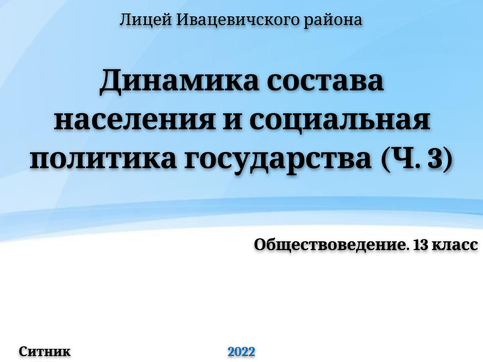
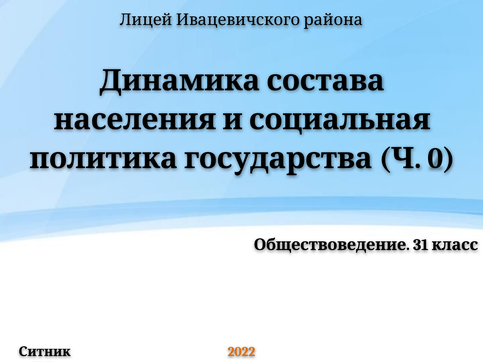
3: 3 -> 0 (441, 158)
13: 13 -> 31 (421, 245)
2022 colour: blue -> orange (241, 352)
